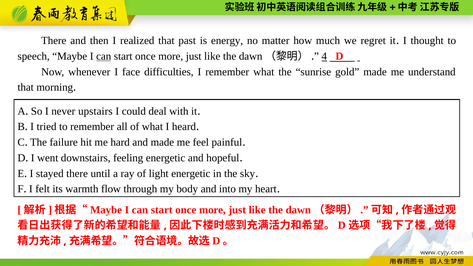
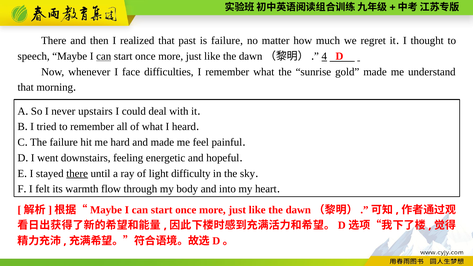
is energy: energy -> failure (227, 41)
there underline: none -> present (77, 174)
light energetic: energetic -> difficulty (191, 174)
